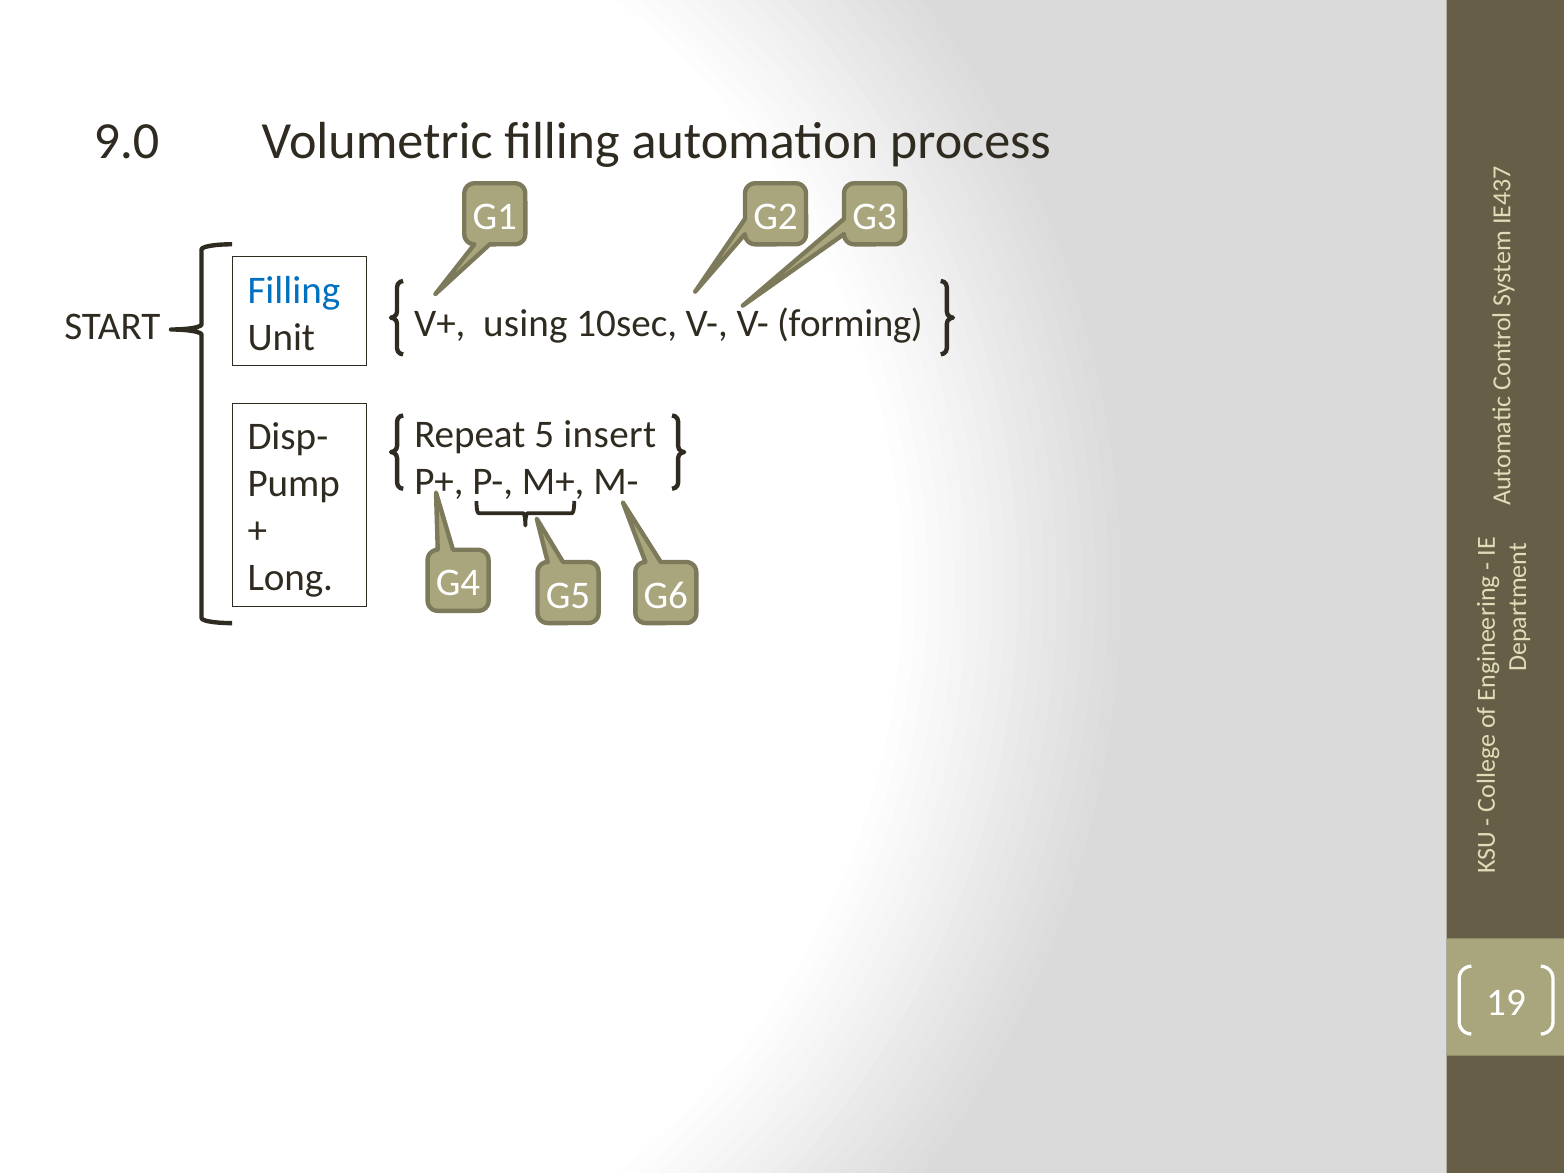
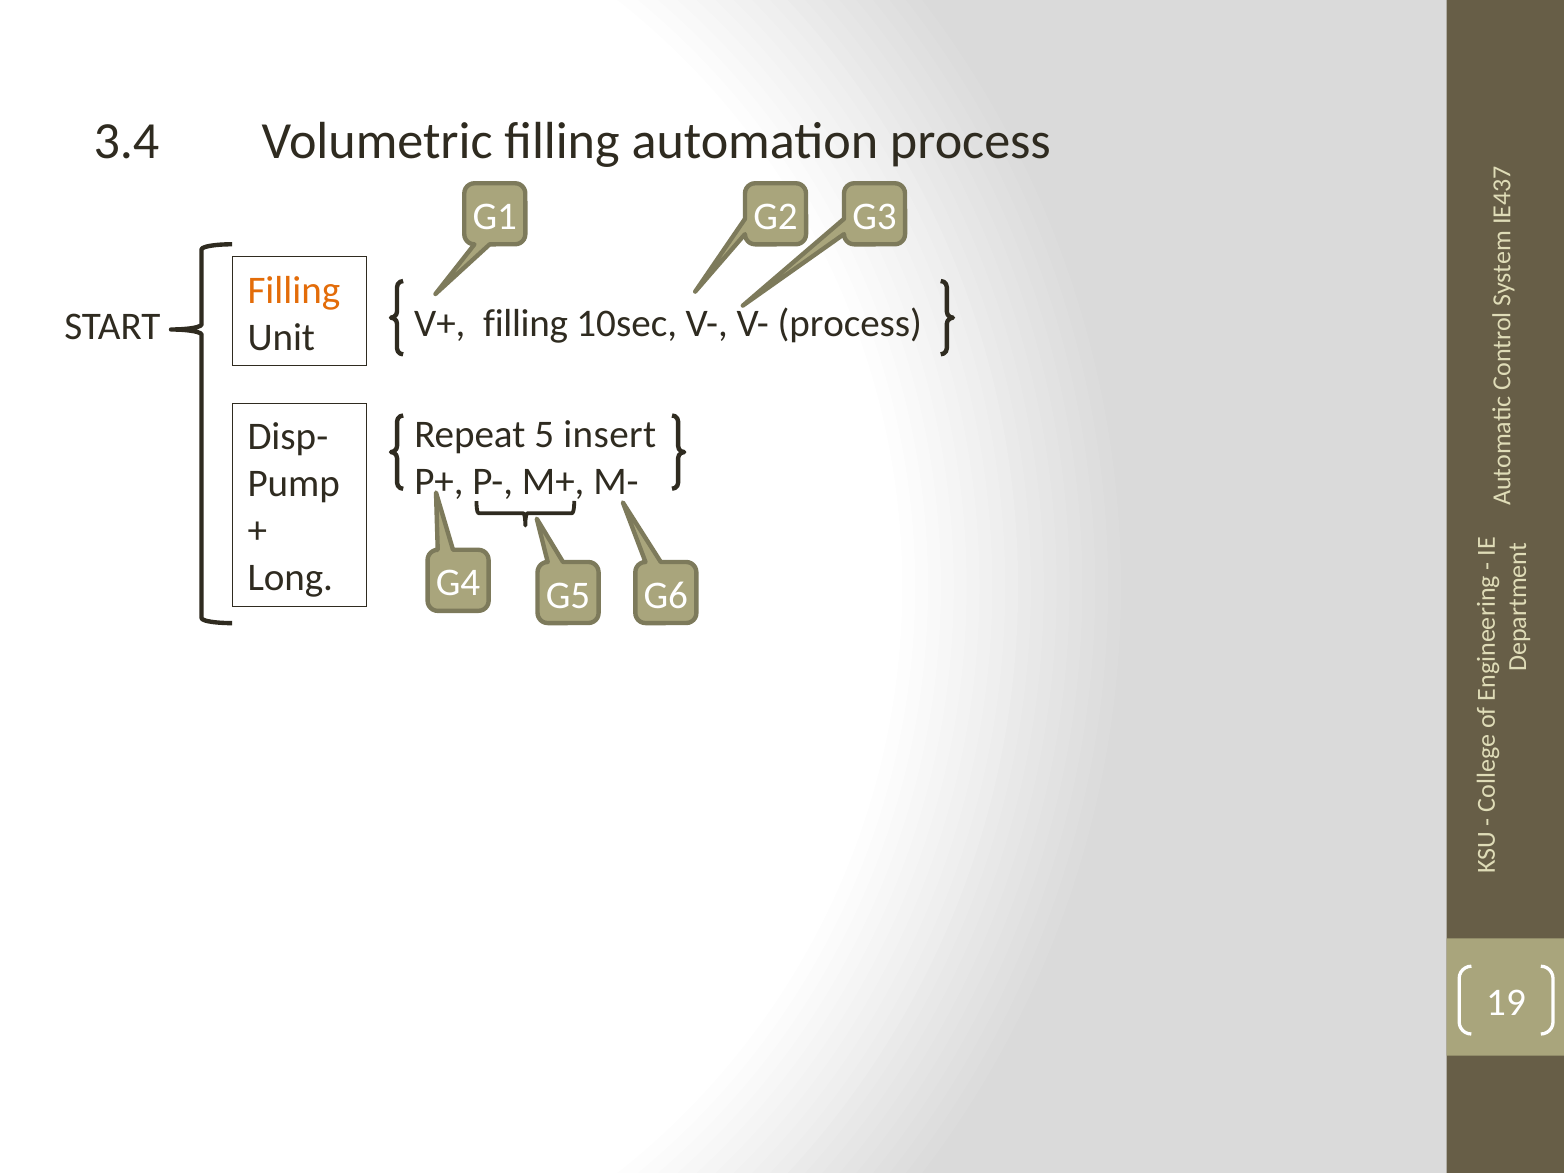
9.0: 9.0 -> 3.4 (126, 141)
Filling colour: blue -> orange (294, 290)
V+ using: using -> filling (526, 323)
V- forming: forming -> process (850, 323)
